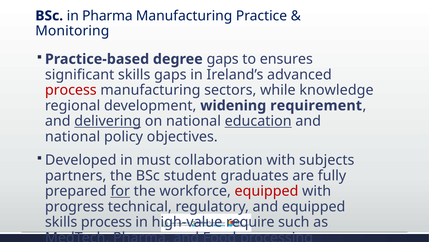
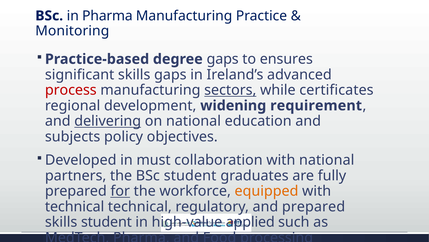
sectors underline: none -> present (230, 90)
knowledge: knowledge -> certificates (336, 90)
education underline: present -> none (258, 121)
national: national -> subjects (73, 136)
with subjects: subjects -> national (327, 160)
equipped colour: red -> orange (267, 191)
progress: progress -> technical (75, 206)
and equipped: equipped -> prepared (314, 206)
skills process: process -> student (106, 222)
require: require -> applied (250, 222)
